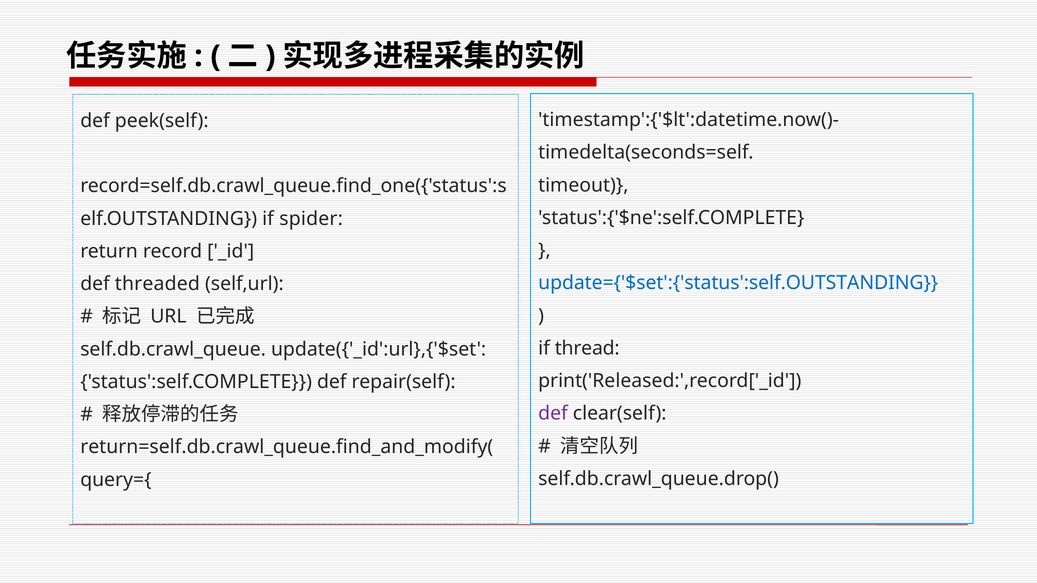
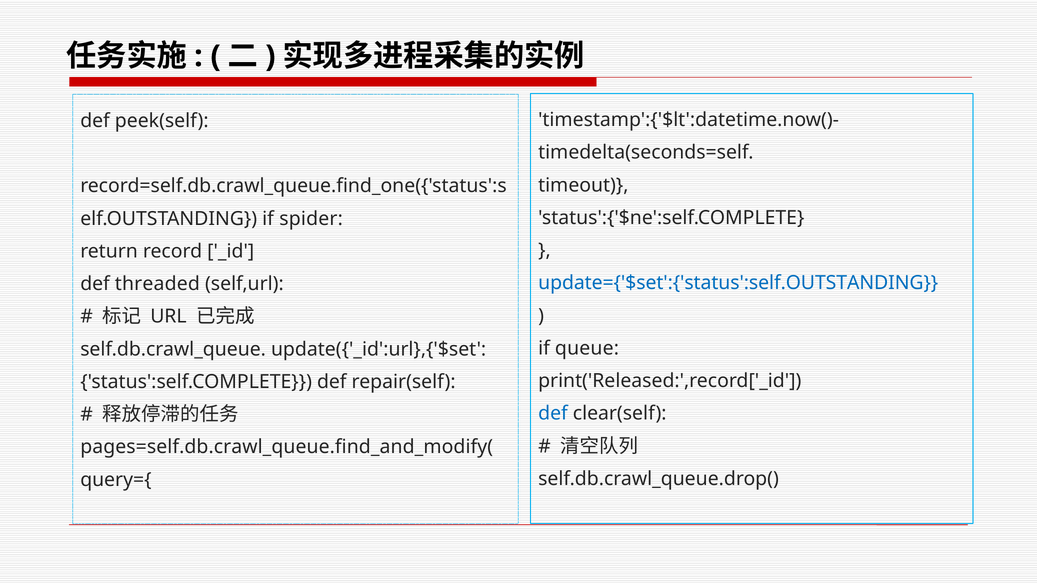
thread: thread -> queue (587, 348)
def colour: purple -> blue (553, 414)
return=self.db.crawl_queue.ﬁnd_and_modify(: return=self.db.crawl_queue.ﬁnd_and_modify( -> pages=self.db.crawl_queue.ﬁnd_and_modify( (287, 447)
